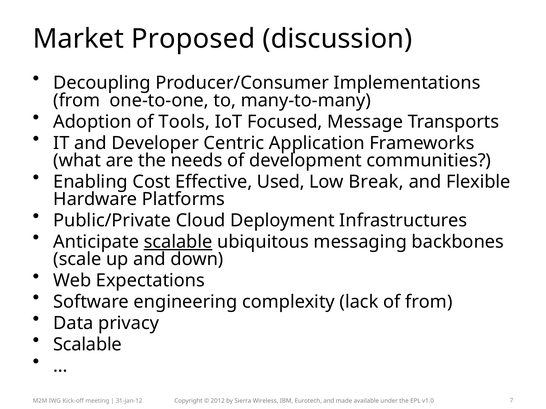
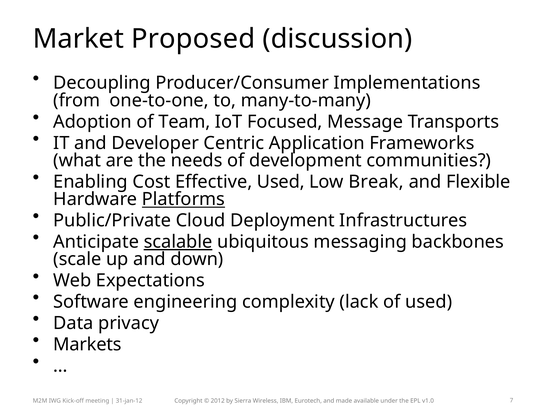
Tools: Tools -> Team (184, 122)
Platforms underline: none -> present (183, 199)
of from: from -> used (429, 302)
Scalable: Scalable -> Markets (87, 345)
